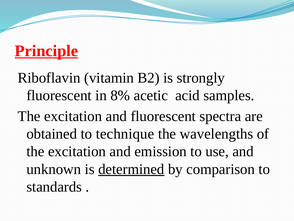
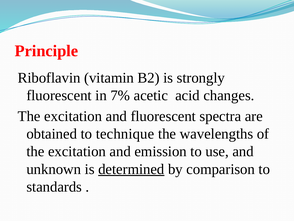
Principle underline: present -> none (46, 51)
8%: 8% -> 7% (120, 95)
samples: samples -> changes (229, 95)
